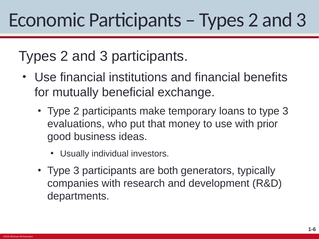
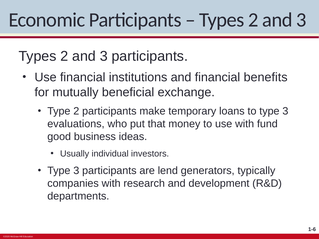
prior: prior -> fund (267, 124)
both: both -> lend (168, 171)
